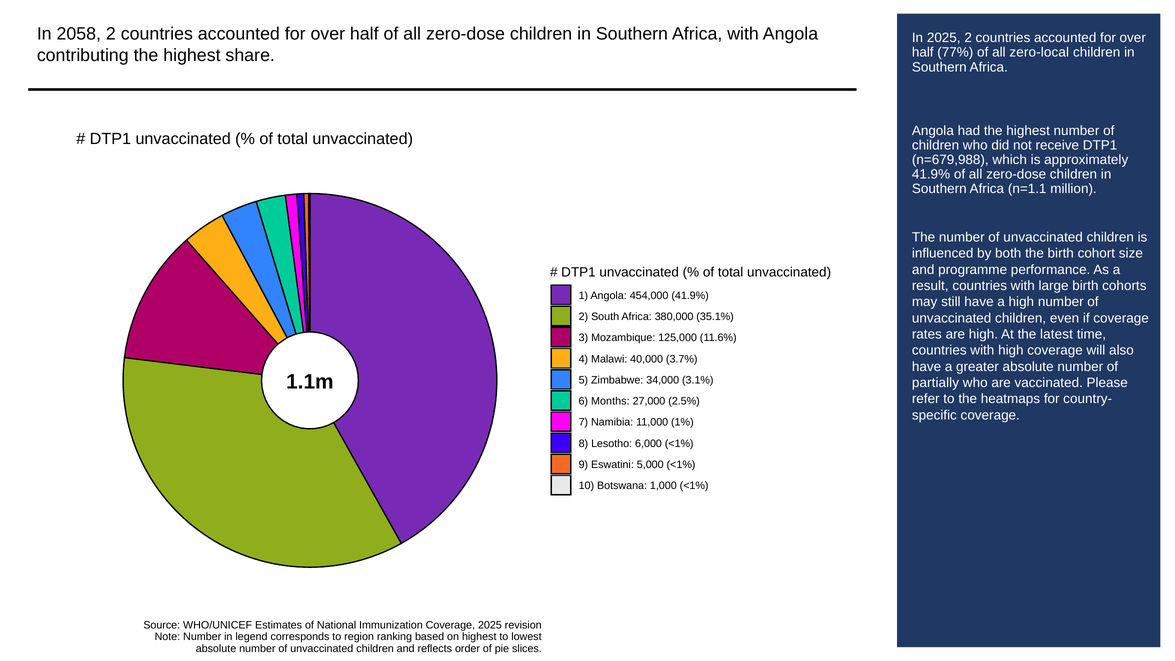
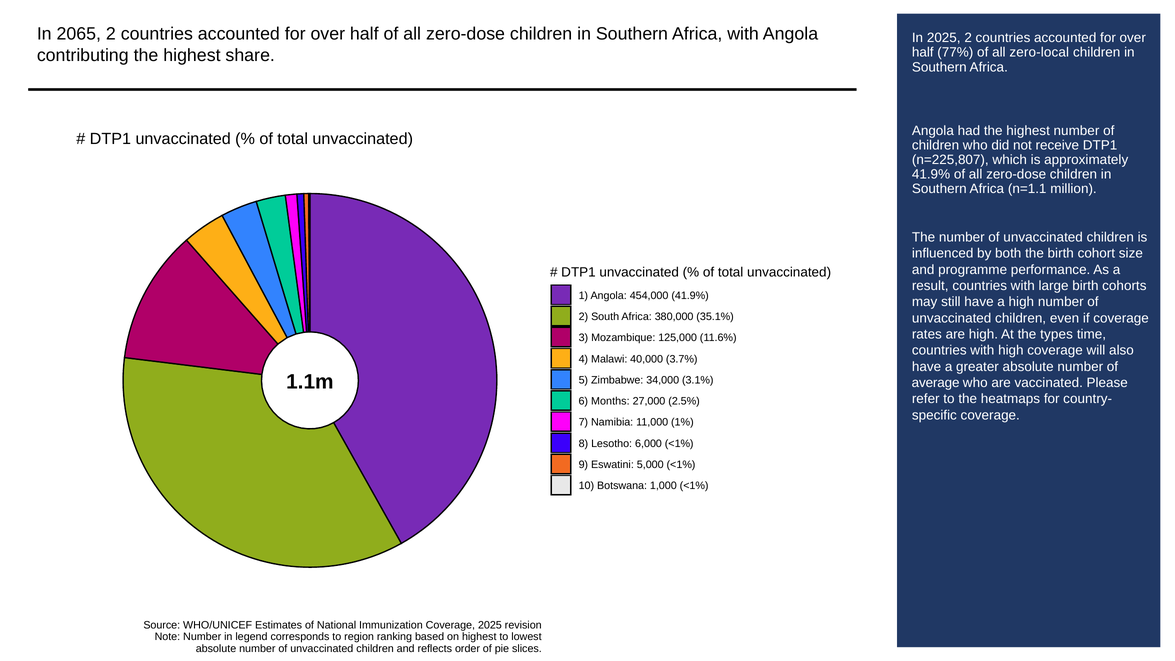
2058: 2058 -> 2065 (79, 34)
n=679,988: n=679,988 -> n=225,807 (950, 160)
latest: latest -> types (1057, 334)
partially: partially -> average (936, 383)
